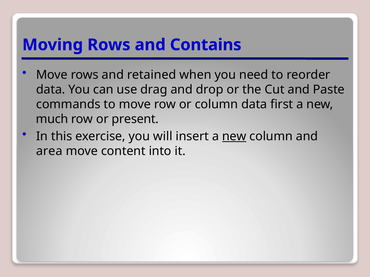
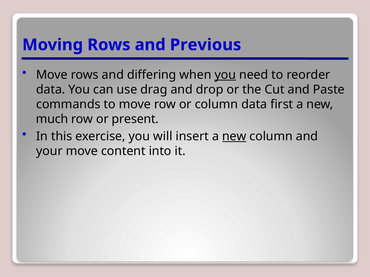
Contains: Contains -> Previous (206, 45)
retained: retained -> differing (152, 75)
you underline: none -> present (225, 75)
area: area -> your (49, 151)
